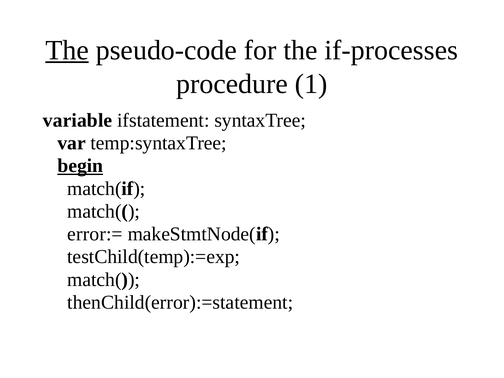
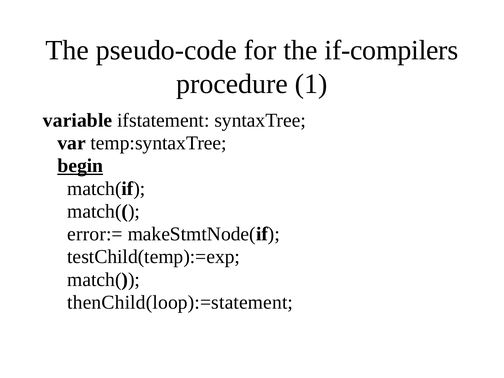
The underline: present -> none (67, 50)
if-processes: if-processes -> if-compilers (391, 50)
thenChild(error):=statement: thenChild(error):=statement -> thenChild(loop):=statement (180, 302)
